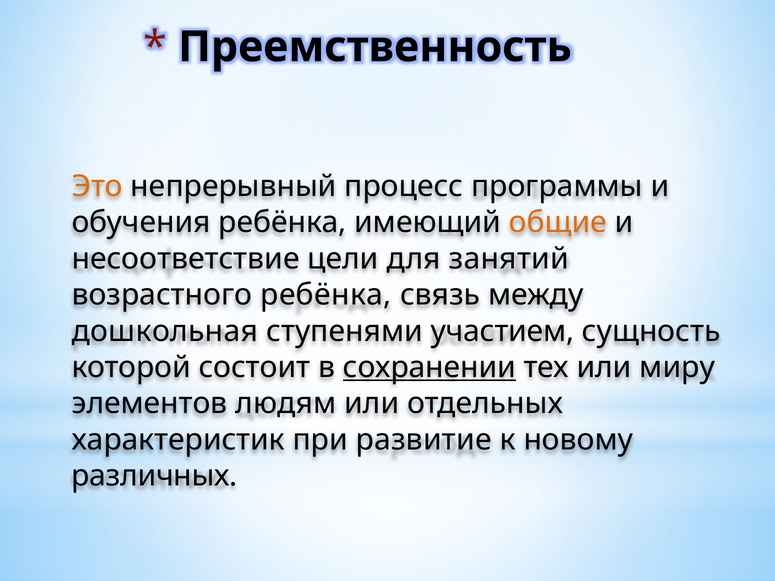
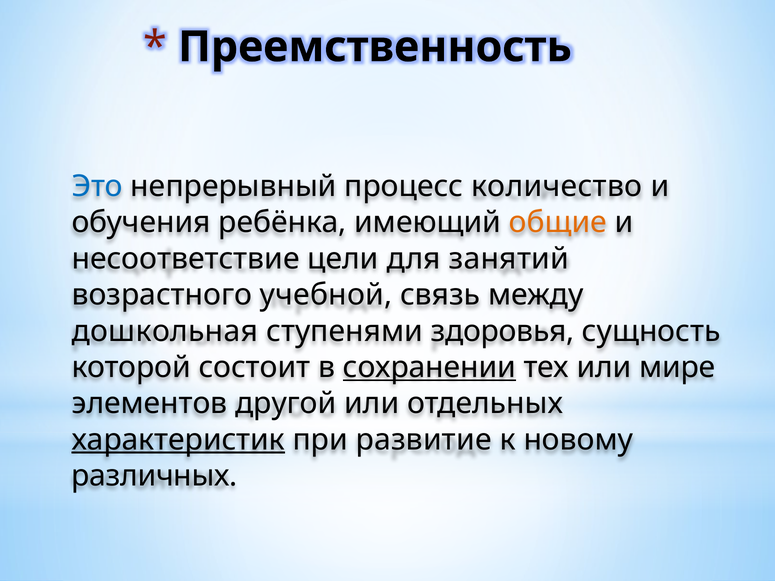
Это colour: orange -> blue (97, 186)
программы: программы -> количество (557, 186)
возрастного ребёнка: ребёнка -> учебной (326, 295)
участием: участием -> здоровья (503, 331)
миру: миру -> мире (677, 367)
людям: людям -> другой (286, 404)
характеристик underline: none -> present (178, 440)
